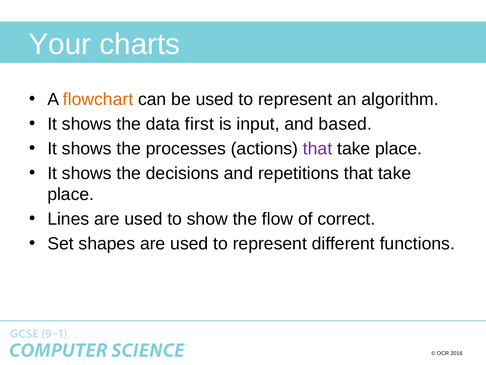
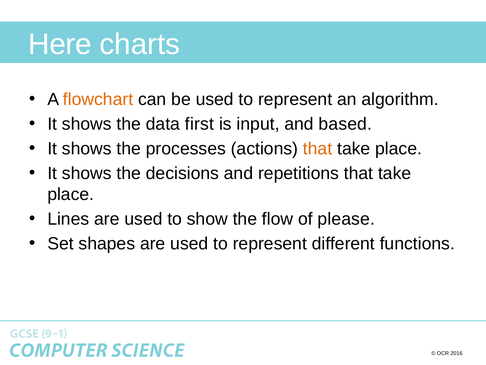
Your: Your -> Here (60, 44)
that colour: purple -> orange (318, 148)
correct: correct -> please (346, 219)
